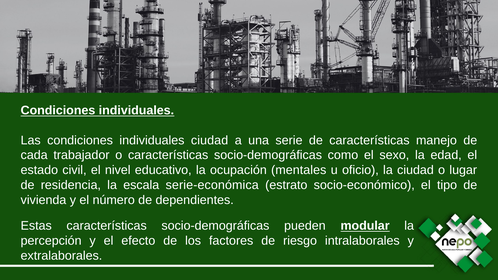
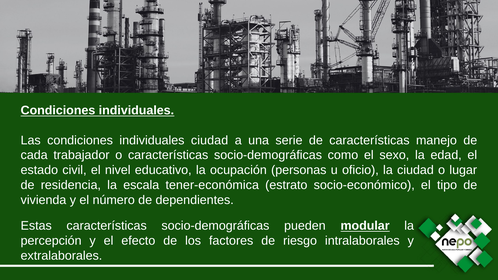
mentales: mentales -> personas (299, 170)
serie-económica: serie-económica -> tener-económica (212, 185)
